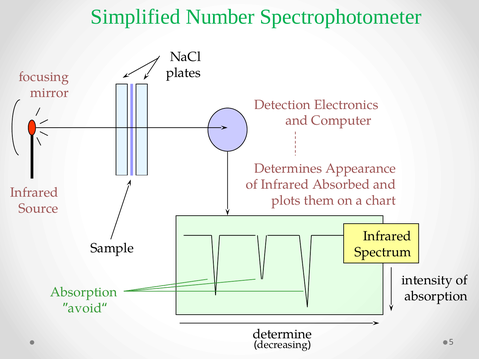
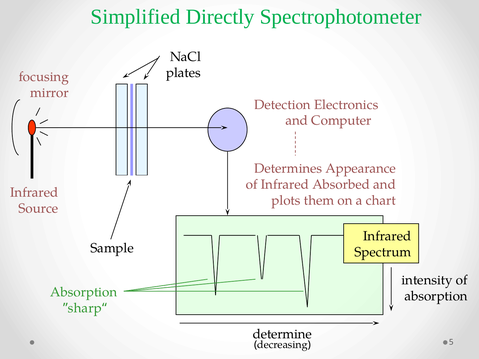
Number: Number -> Directly (220, 17)
avoid: avoid -> sharp (85, 308)
